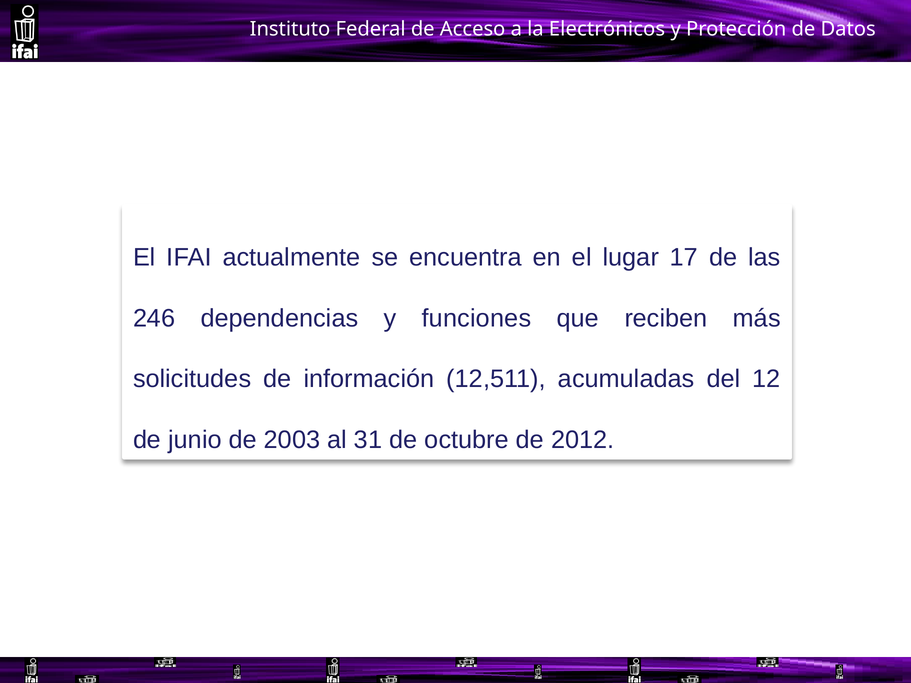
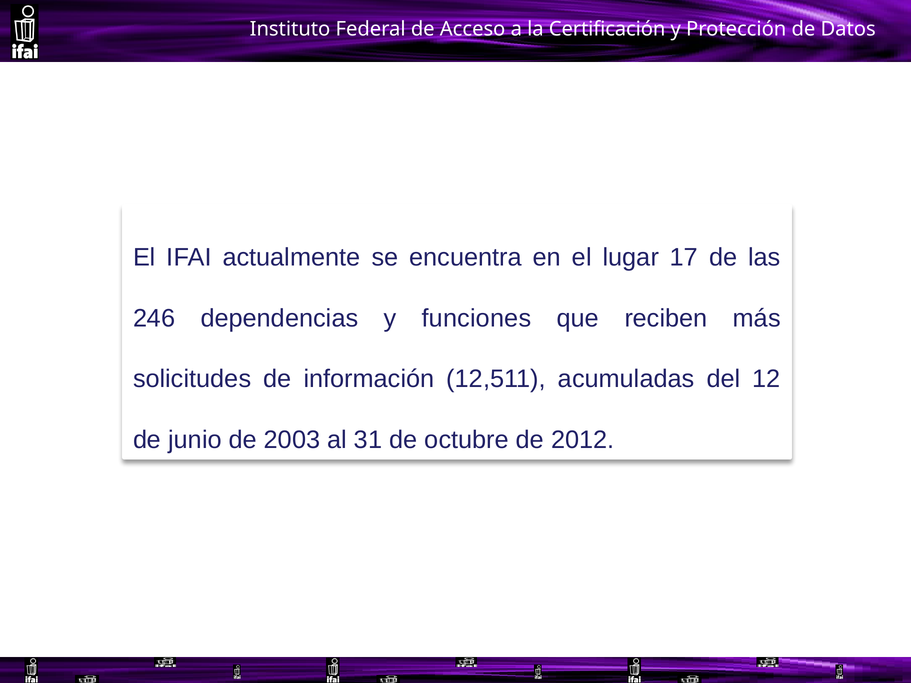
Electrónicos: Electrónicos -> Certificación (607, 29)
